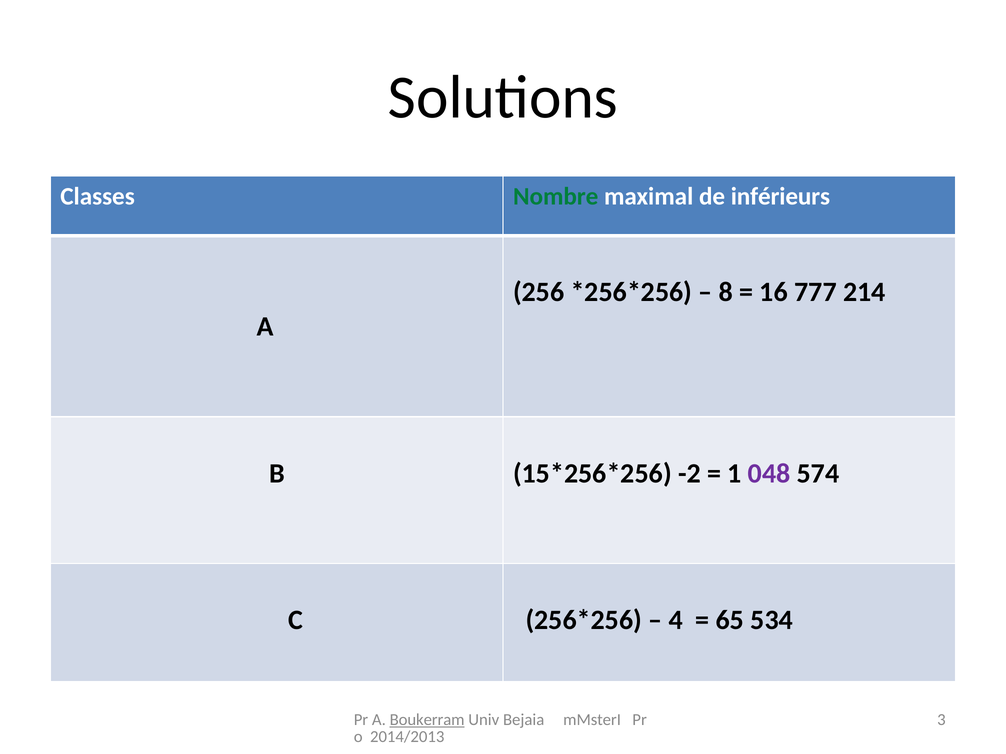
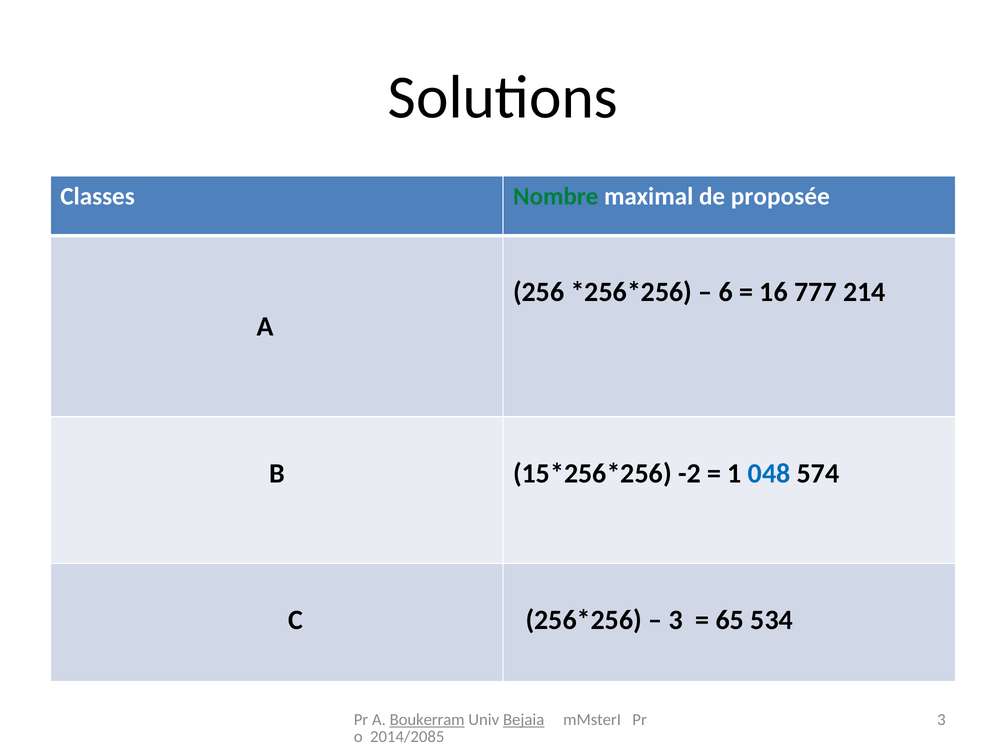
inférieurs: inférieurs -> proposée (780, 197)
8: 8 -> 6 (726, 292)
048 colour: purple -> blue (769, 474)
4: 4 -> 3 (676, 621)
Bejaia underline: none -> present (524, 720)
2014/2013: 2014/2013 -> 2014/2085 (407, 737)
